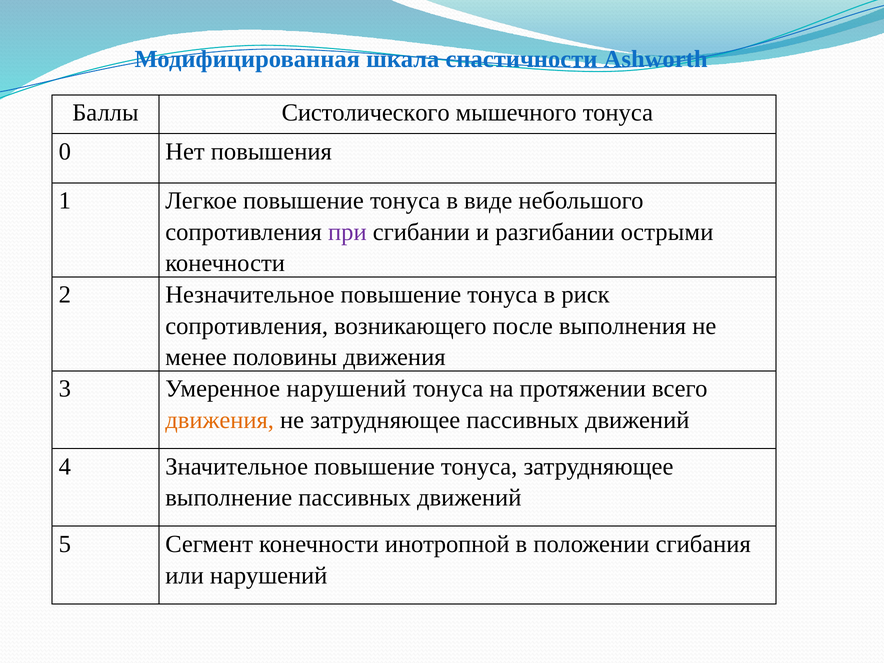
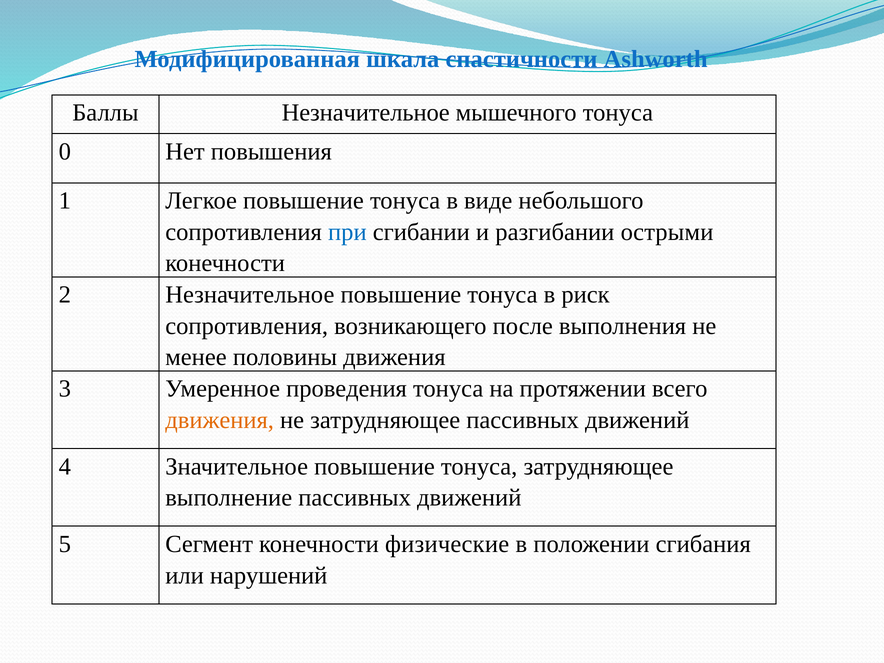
Баллы Систолического: Систолического -> Незначительное (366, 113)
при colour: purple -> blue (347, 232)
Умеренное нарушений: нарушений -> проведения (347, 389)
инотропной: инотропной -> физические (447, 544)
